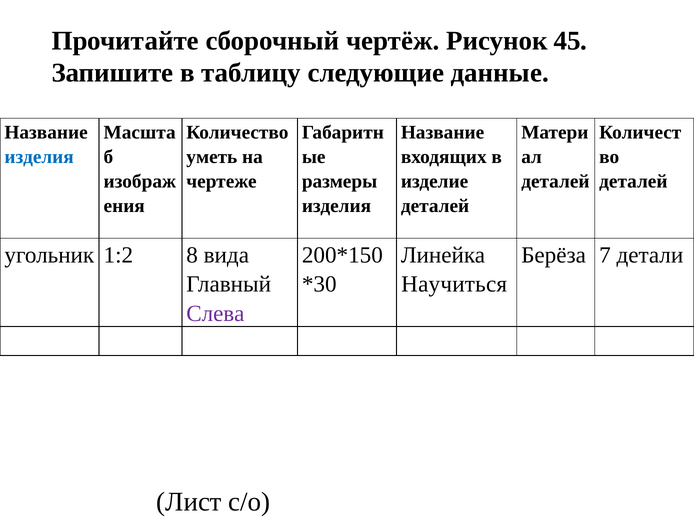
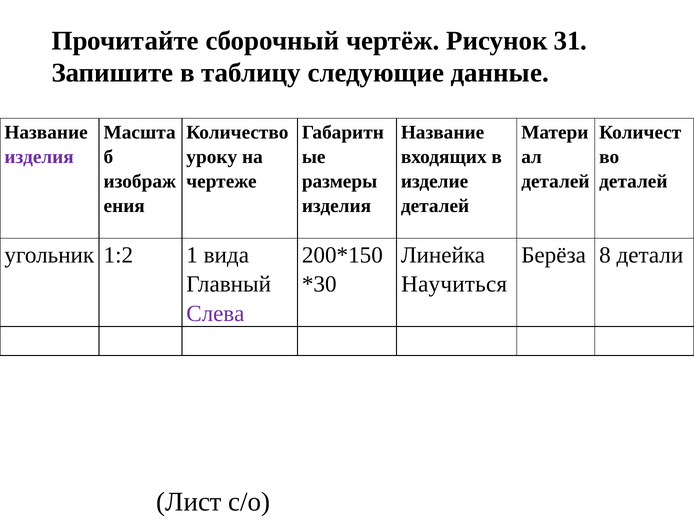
45: 45 -> 31 (571, 41)
изделия colour: blue -> purple (39, 157)
уметь: уметь -> уроку (212, 157)
8: 8 -> 1 (192, 255)
7: 7 -> 8 (605, 255)
